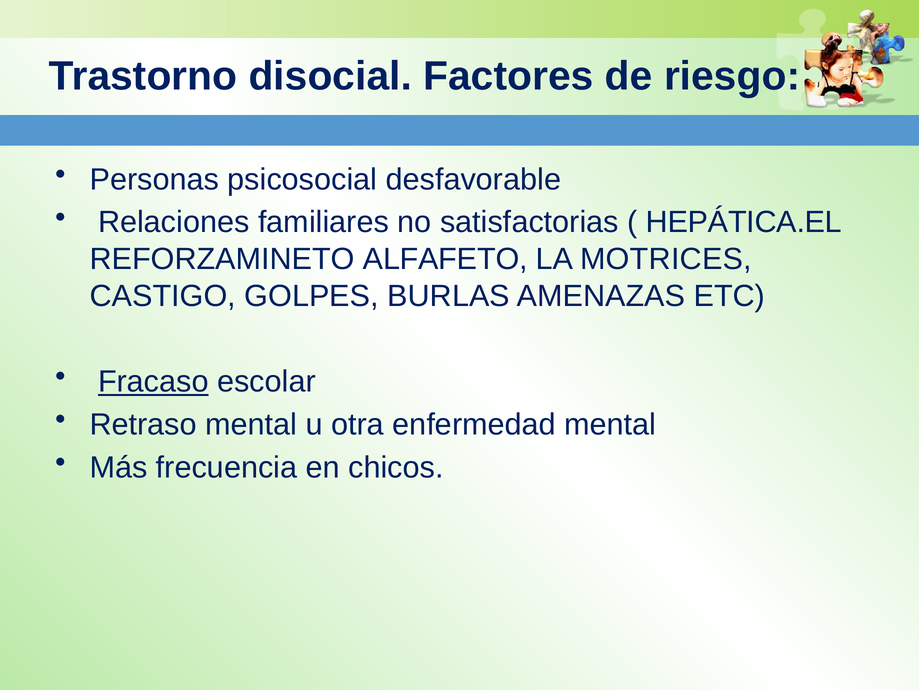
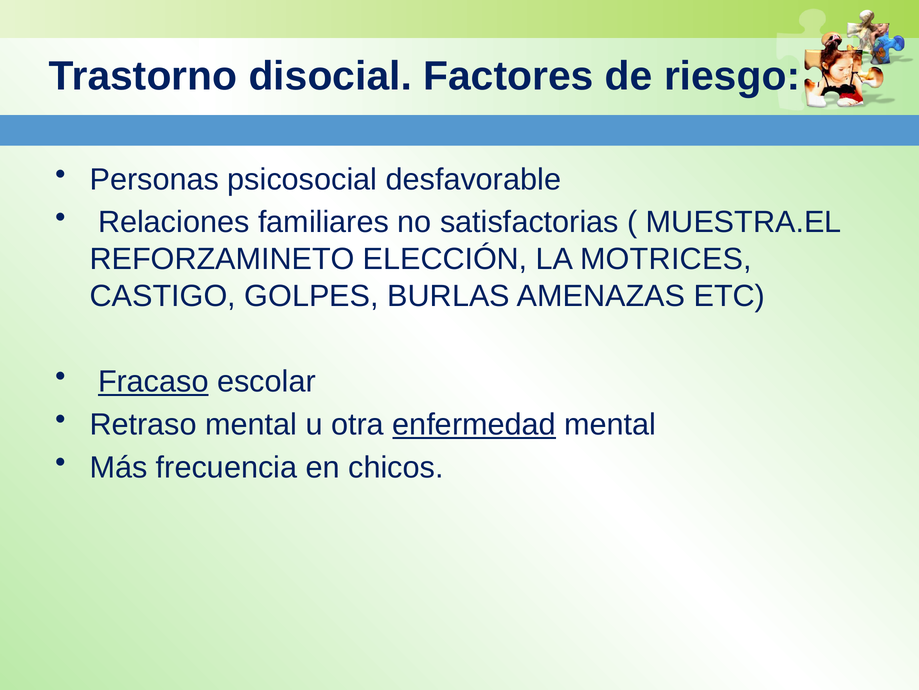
HEPÁTICA.EL: HEPÁTICA.EL -> MUESTRA.EL (744, 222)
ALFAFETO: ALFAFETO -> ELECCIÓN (445, 259)
enfermedad underline: none -> present (474, 424)
